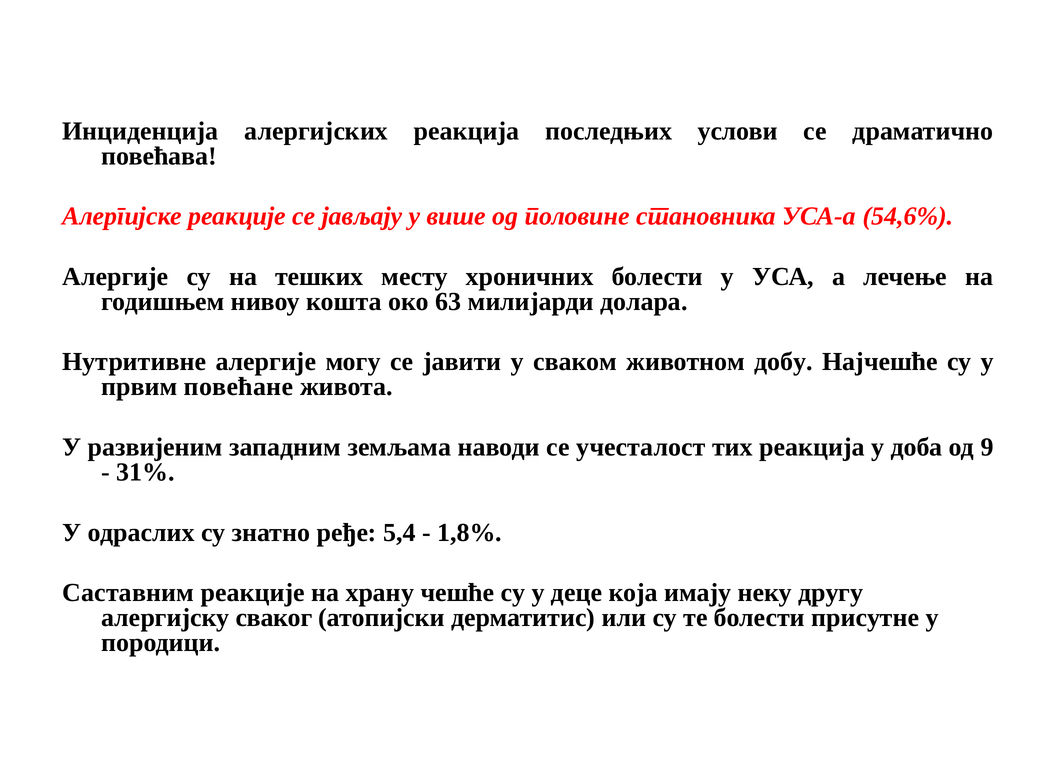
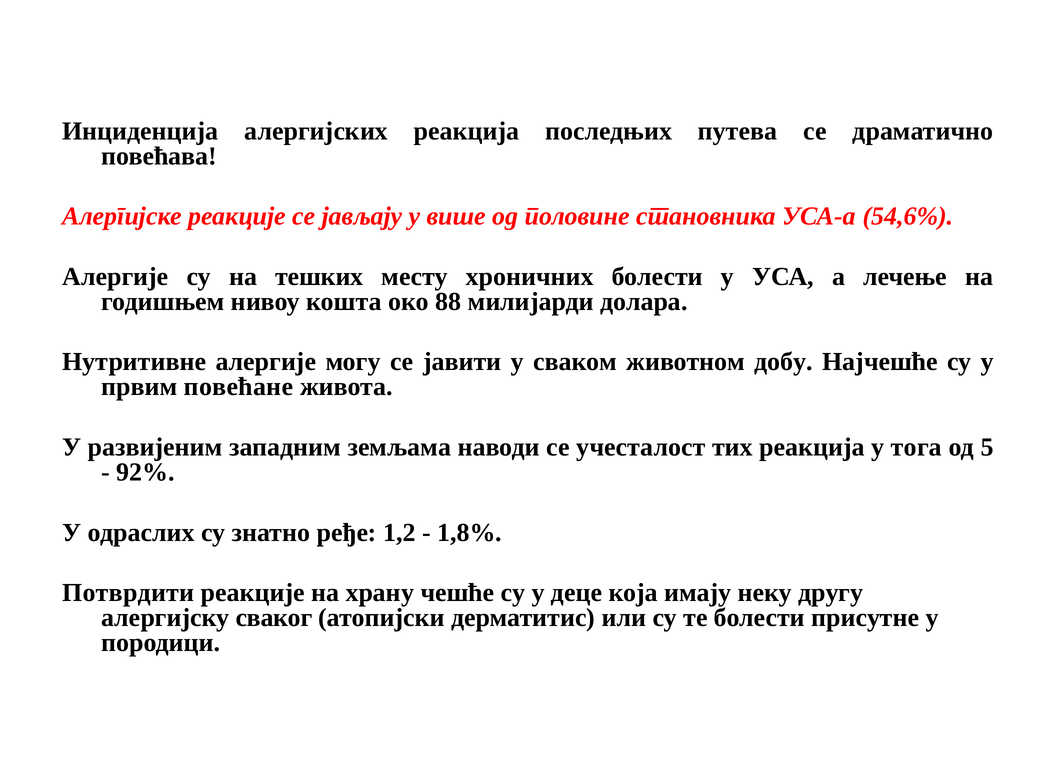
услови: услови -> путева (738, 131)
63: 63 -> 88 (448, 301)
доба: доба -> тога (916, 447)
9: 9 -> 5 (987, 447)
31%: 31% -> 92% (146, 472)
5,4: 5,4 -> 1,2 (399, 532)
Саставним: Саставним -> Потврдити (128, 592)
